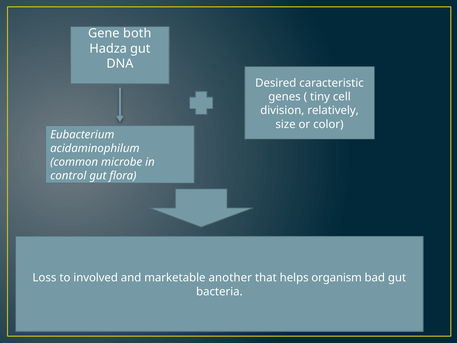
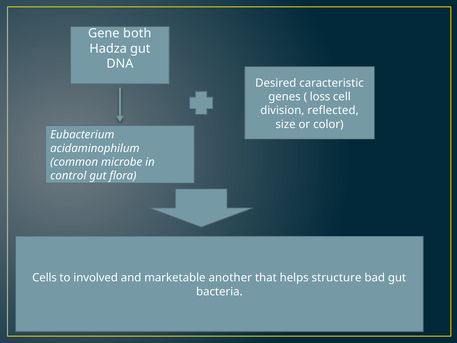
tiny: tiny -> loss (320, 97)
relatively: relatively -> reflected (333, 110)
Loss: Loss -> Cells (45, 278)
organism: organism -> structure (337, 278)
